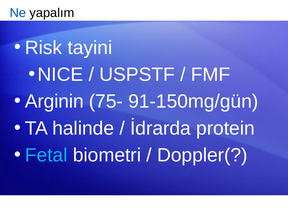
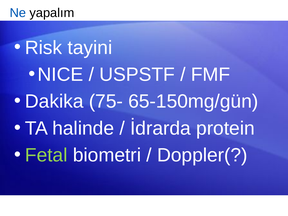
Arginin: Arginin -> Dakika (54, 101)
91-150mg/gün: 91-150mg/gün -> 65-150mg/gün (193, 101)
Fetal colour: light blue -> light green (46, 155)
